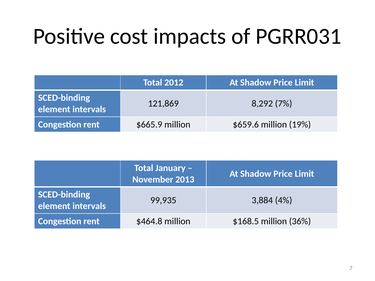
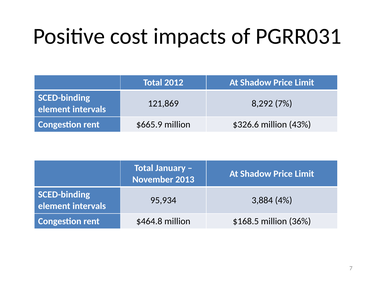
$659.6: $659.6 -> $326.6 (246, 125)
19%: 19% -> 43% (300, 125)
99,935: 99,935 -> 95,934 (163, 201)
